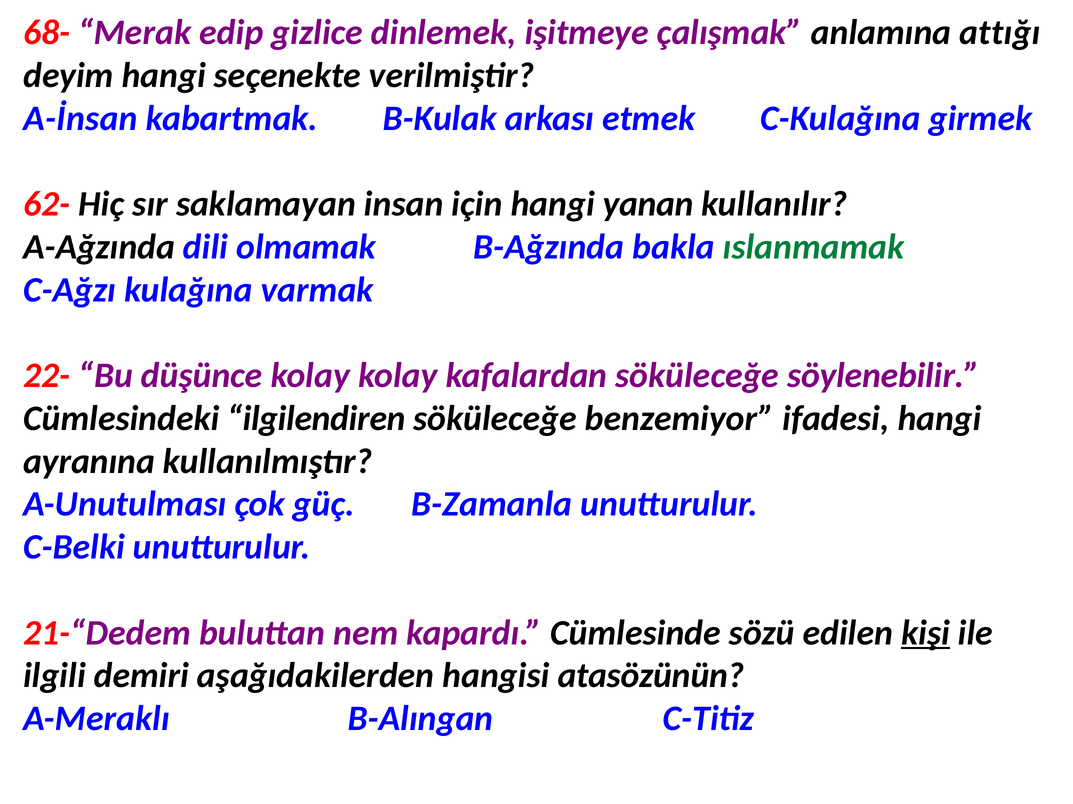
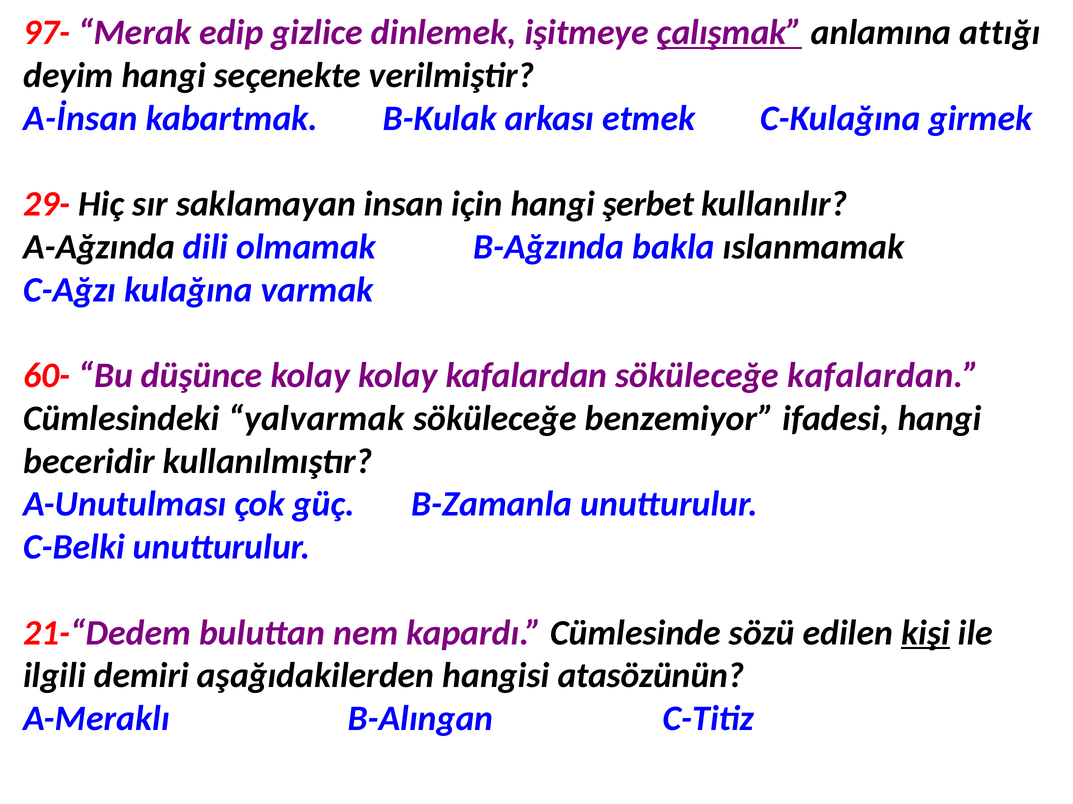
68-: 68- -> 97- (47, 33)
çalışmak underline: none -> present (730, 33)
62-: 62- -> 29- (47, 204)
yanan: yanan -> şerbet (648, 204)
ıslanmamak colour: green -> black (814, 247)
22-: 22- -> 60- (47, 376)
söküleceğe söylenebilir: söylenebilir -> kafalardan (883, 376)
ilgilendiren: ilgilendiren -> yalvarmak (316, 419)
ayranına: ayranına -> beceridir (89, 462)
